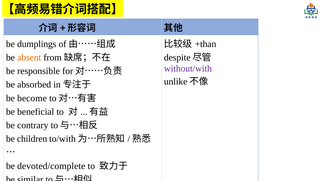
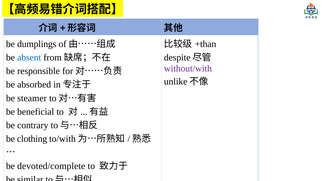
absent colour: orange -> blue (29, 58)
become: become -> steamer (32, 98)
children: children -> clothing (32, 139)
